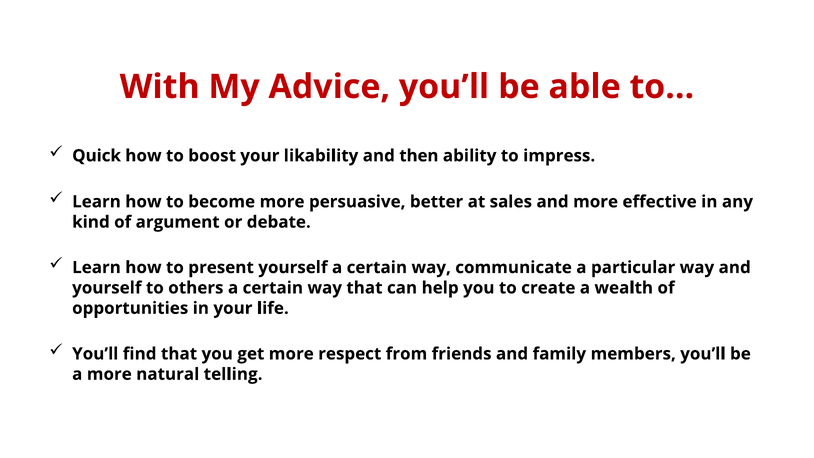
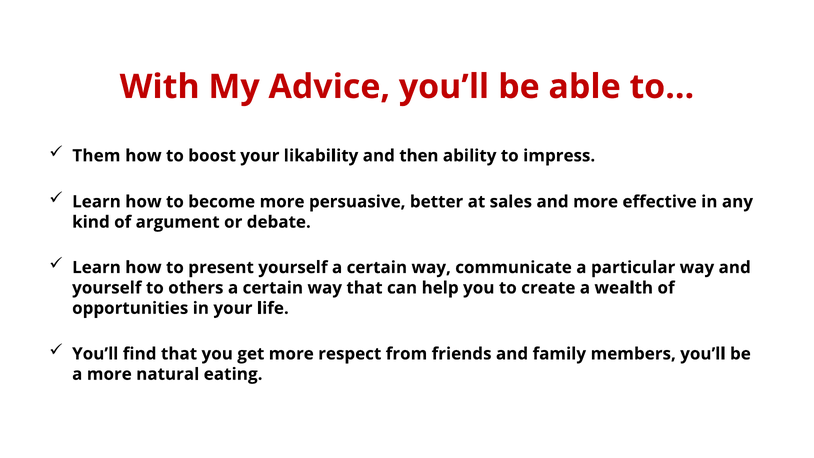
Quick: Quick -> Them (96, 156)
telling: telling -> eating (233, 374)
